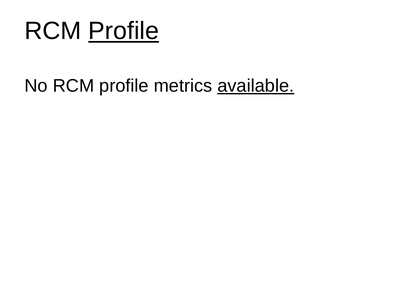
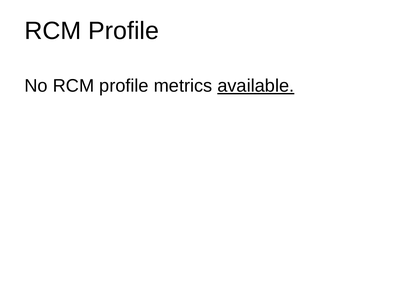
Profile underline: present -> none (124, 31)
